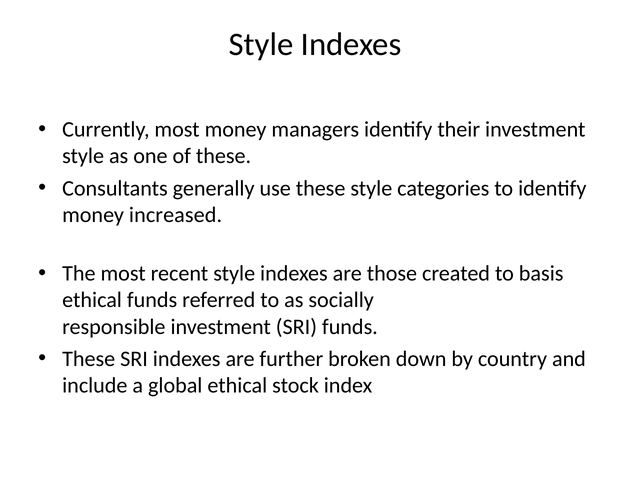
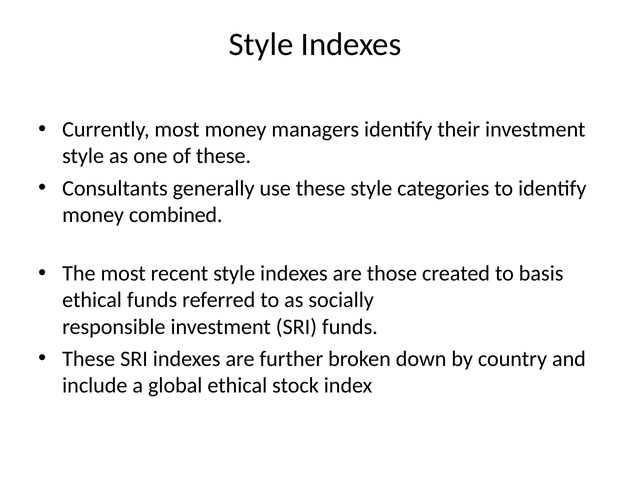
increased: increased -> combined (176, 215)
